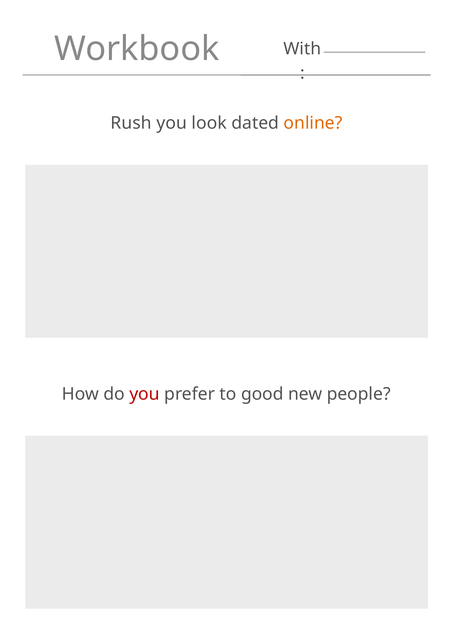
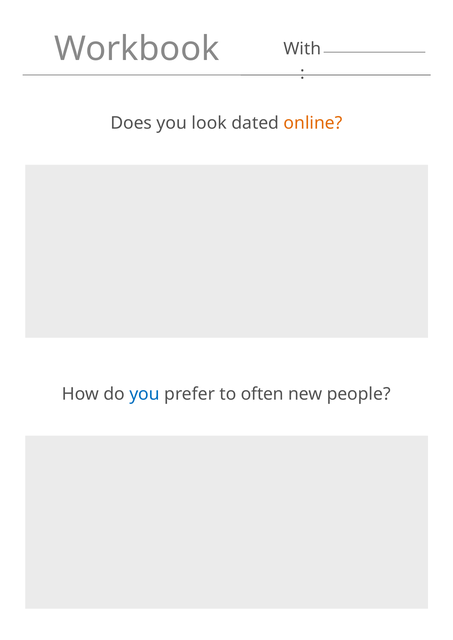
Rush: Rush -> Does (131, 123)
you colour: red -> blue (145, 395)
good: good -> often (262, 395)
